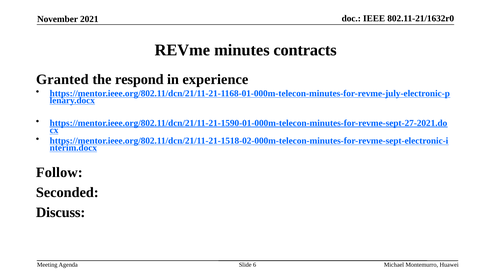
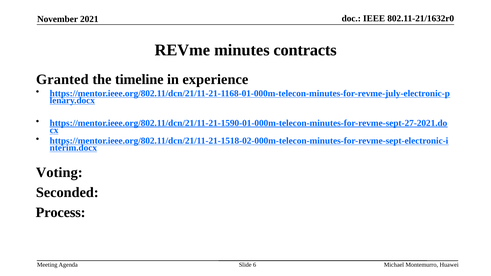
respond: respond -> timeline (139, 80)
Follow: Follow -> Voting (59, 173)
Discuss: Discuss -> Process (61, 213)
